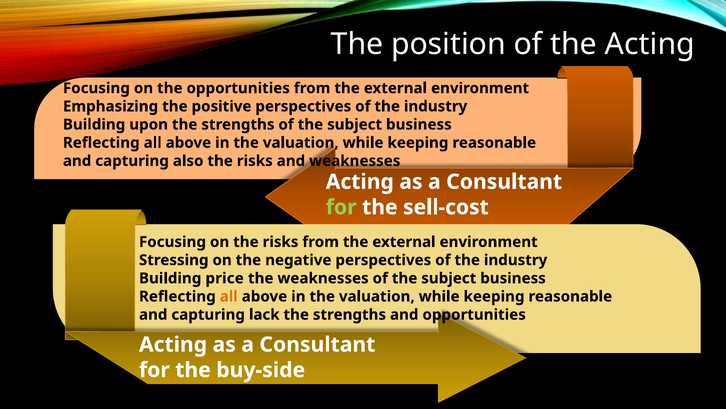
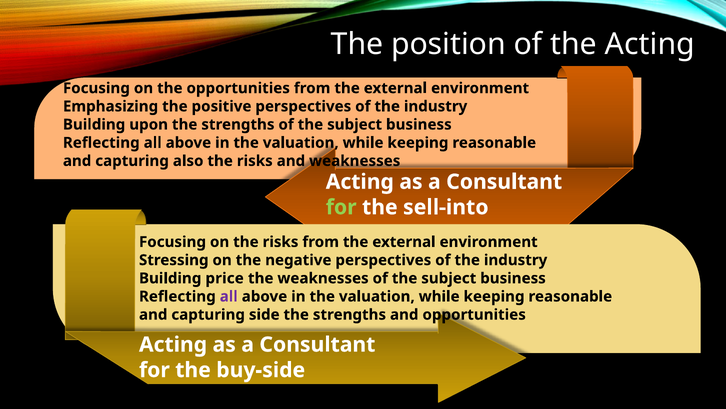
sell-cost: sell-cost -> sell-into (446, 207)
all colour: orange -> purple (229, 296)
lack: lack -> side (264, 314)
